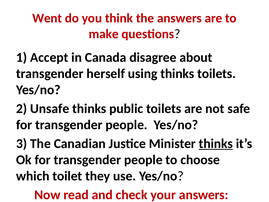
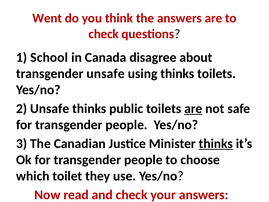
make: make -> check (104, 34)
Accept: Accept -> School (49, 57)
transgender herself: herself -> unsafe (106, 74)
are underline: none -> present (193, 109)
